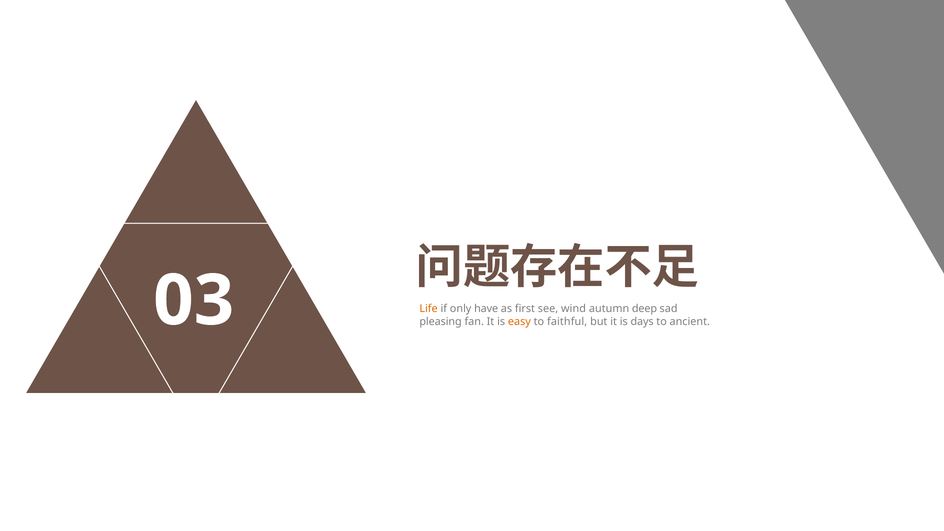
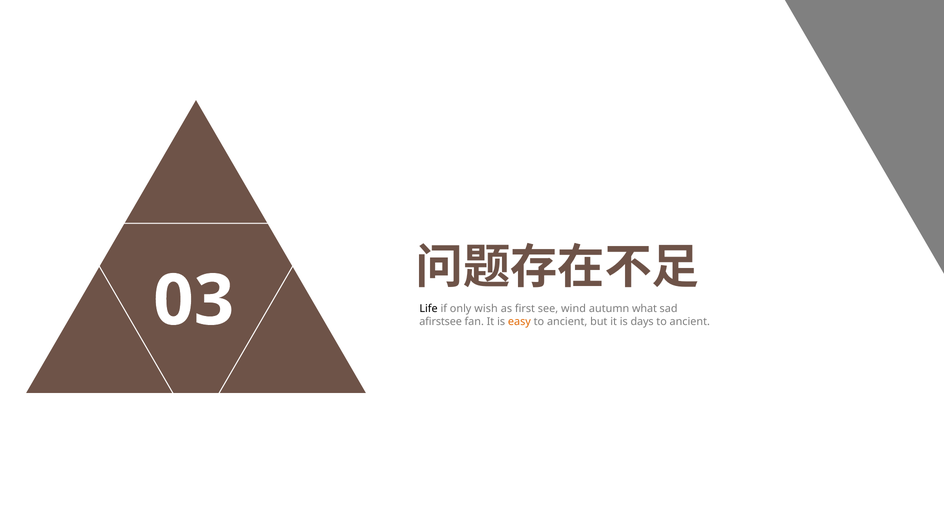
Life colour: orange -> black (429, 309)
have: have -> wish (486, 309)
deep: deep -> what (645, 309)
pleasing: pleasing -> afirstsee (441, 322)
faithful: faithful -> ancient (567, 322)
